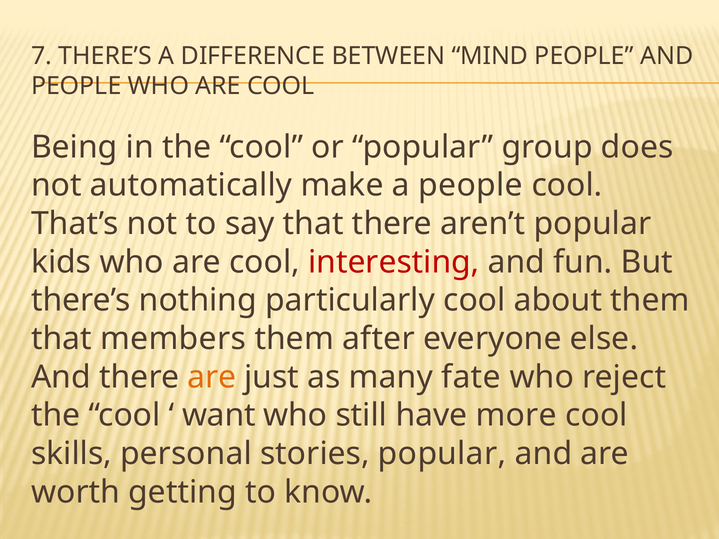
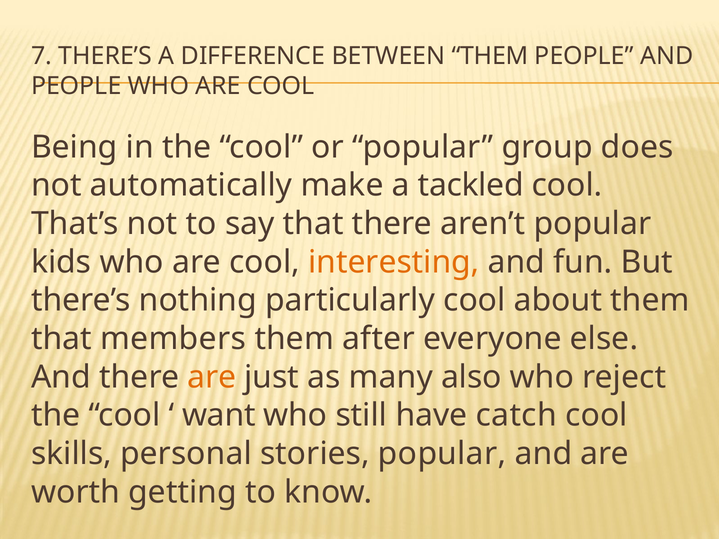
BETWEEN MIND: MIND -> THEM (490, 56)
a people: people -> tackled (471, 186)
interesting colour: red -> orange (394, 262)
fate: fate -> also (471, 377)
more: more -> catch (516, 416)
